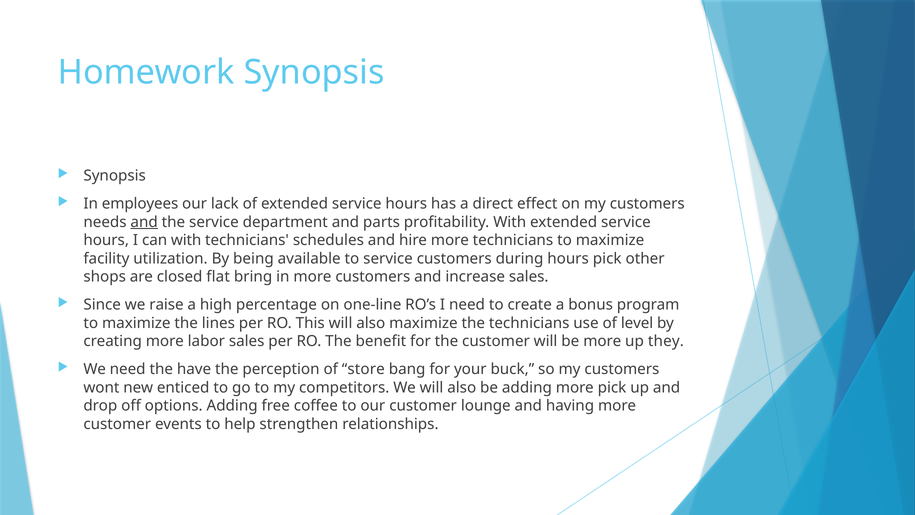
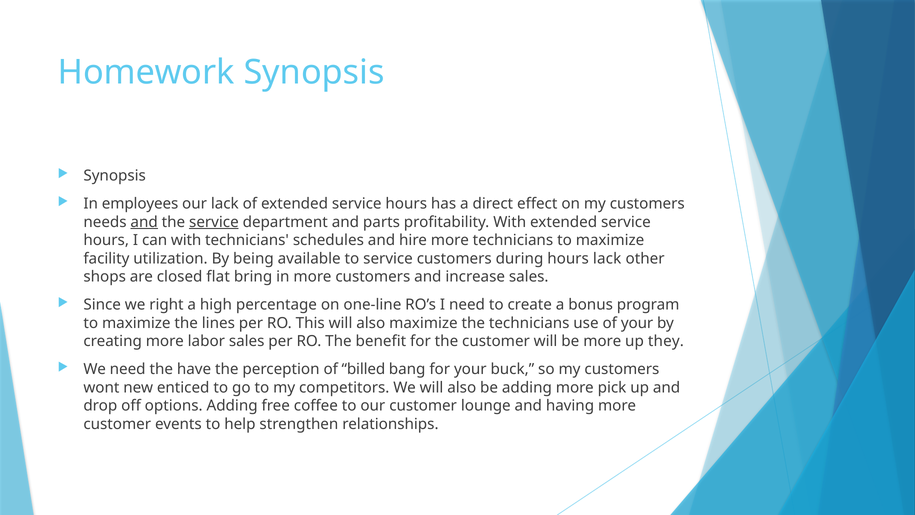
service underline: none -> present (214, 222)
hours pick: pick -> lack (607, 258)
raise: raise -> right (166, 305)
of level: level -> your (637, 323)
store: store -> billed (363, 369)
